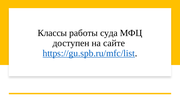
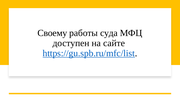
Классы: Классы -> Своему (52, 33)
